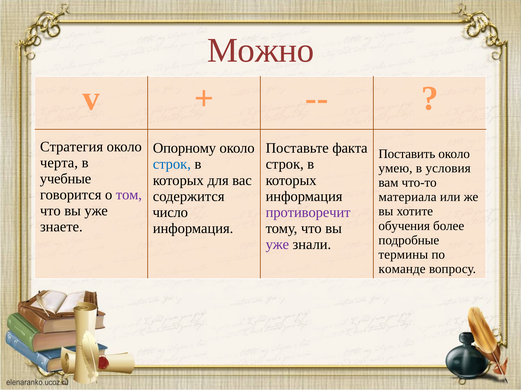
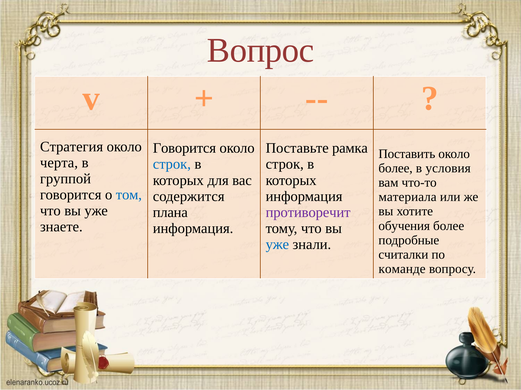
Можно: Можно -> Вопрос (261, 51)
Опорному: Опорному -> Говорится (184, 148)
факта: факта -> рамка (350, 148)
умею: умею -> более (396, 168)
учебные: учебные -> группой (65, 179)
том colour: purple -> blue (129, 195)
число: число -> плана (170, 213)
уже colour: purple -> blue (277, 245)
термины: термины -> считалки (403, 255)
